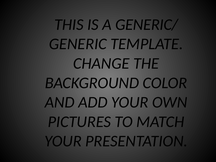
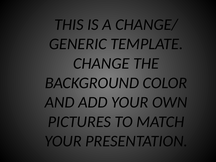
GENERIC/: GENERIC/ -> CHANGE/ (147, 25)
